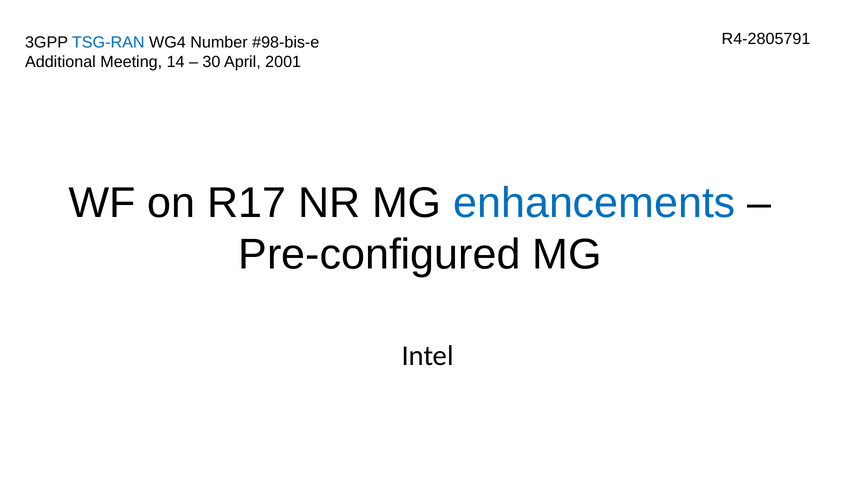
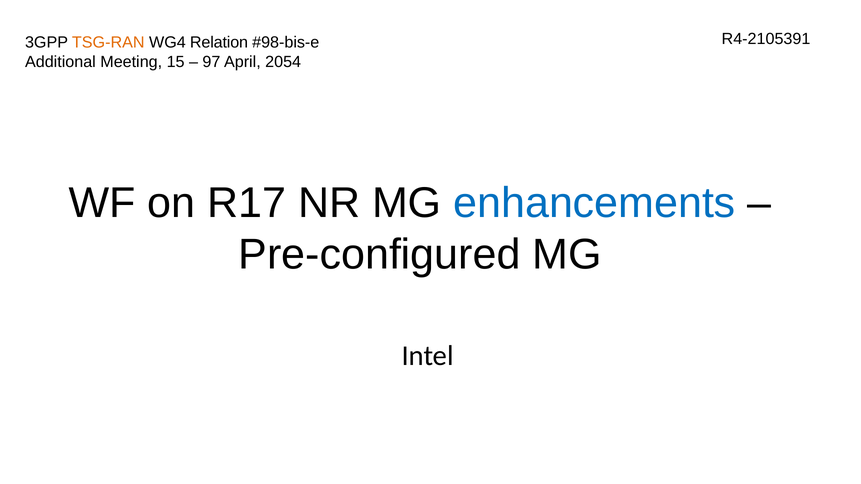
R4-2805791: R4-2805791 -> R4-2105391 (766, 39)
TSG-RAN colour: blue -> orange (108, 42)
Number: Number -> Relation (219, 42)
14: 14 -> 15 (176, 62)
30: 30 -> 97 (211, 62)
2001: 2001 -> 2054 (283, 62)
